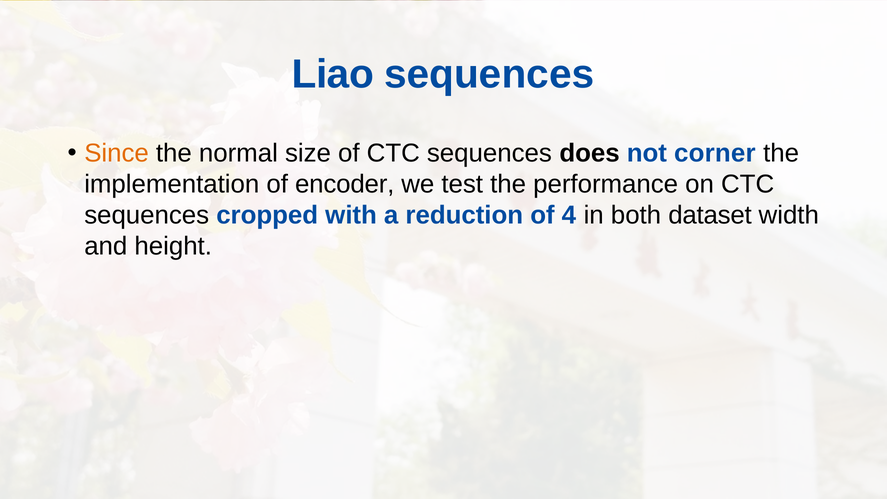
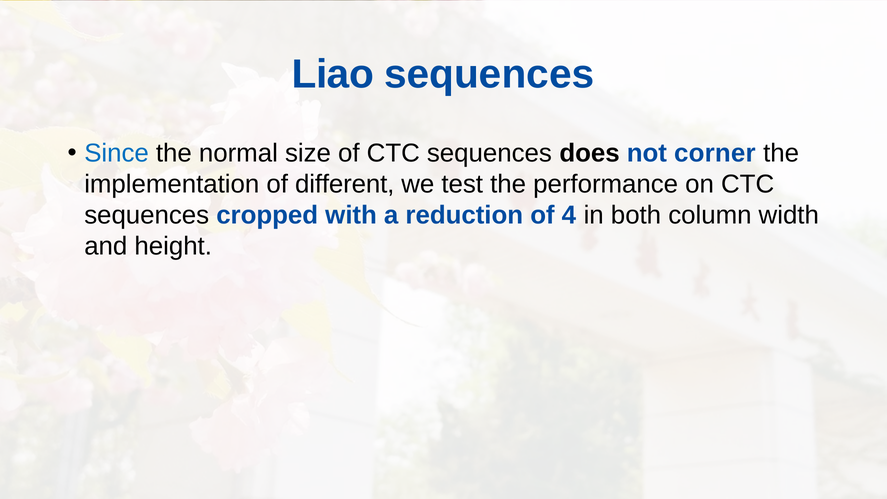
Since colour: orange -> blue (117, 153)
encoder: encoder -> different (345, 184)
dataset: dataset -> column (710, 215)
